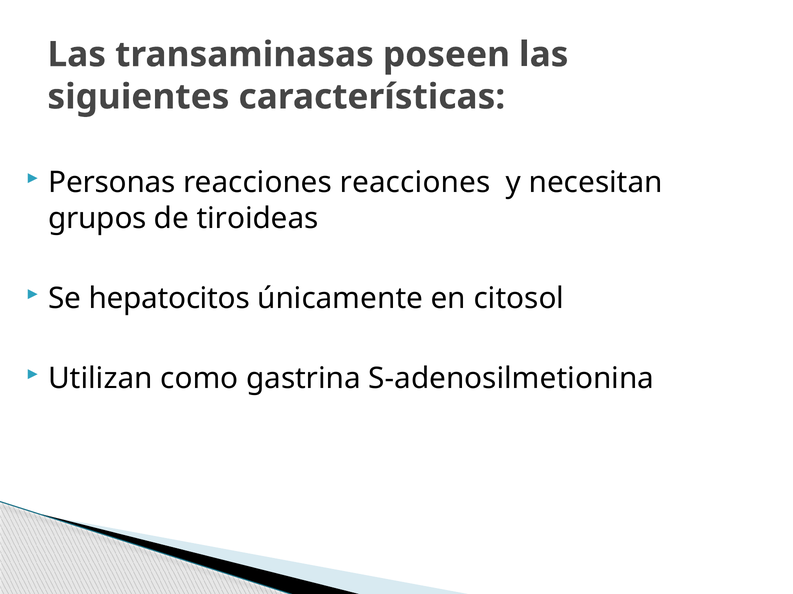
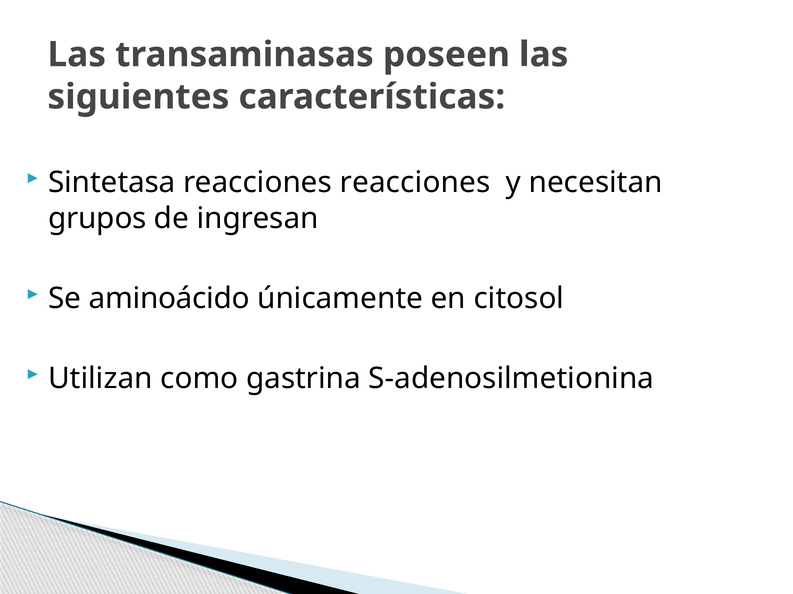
Personas: Personas -> Sintetasa (112, 183)
tiroideas: tiroideas -> ingresan (258, 219)
hepatocitos: hepatocitos -> aminoácido (169, 299)
